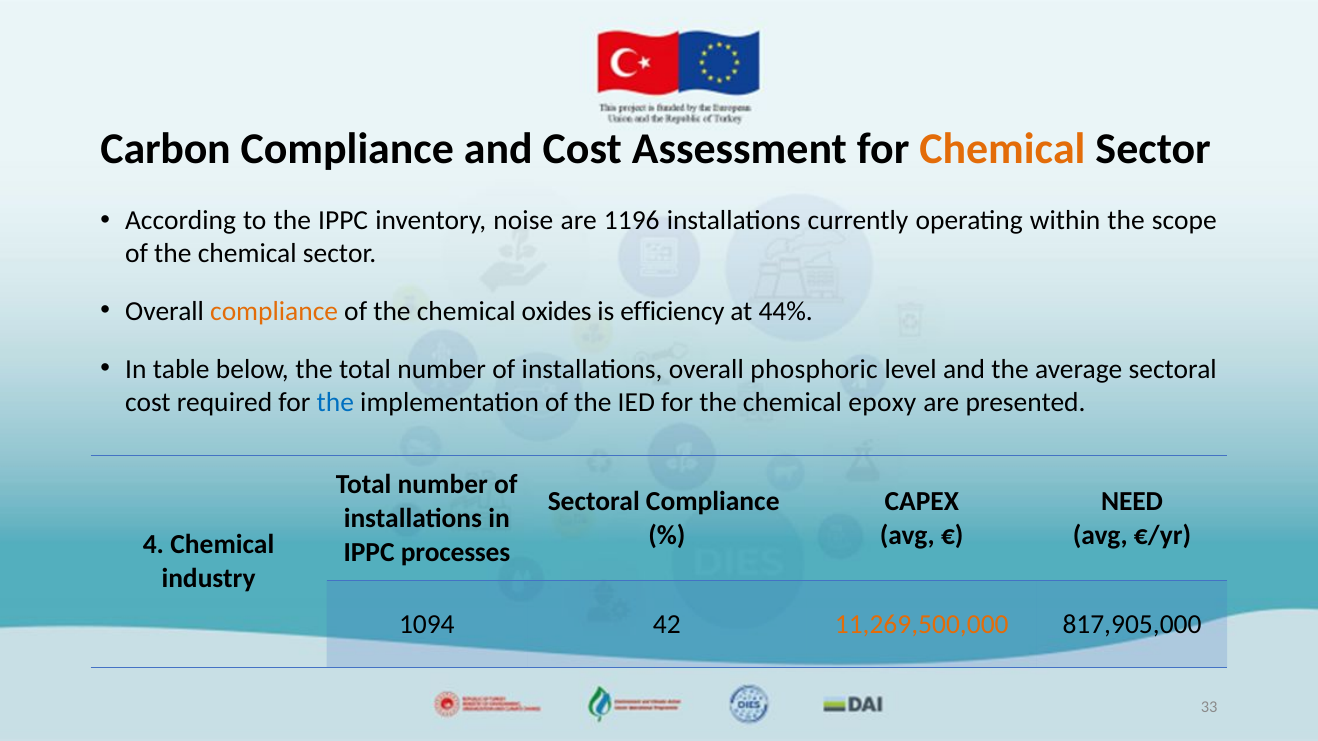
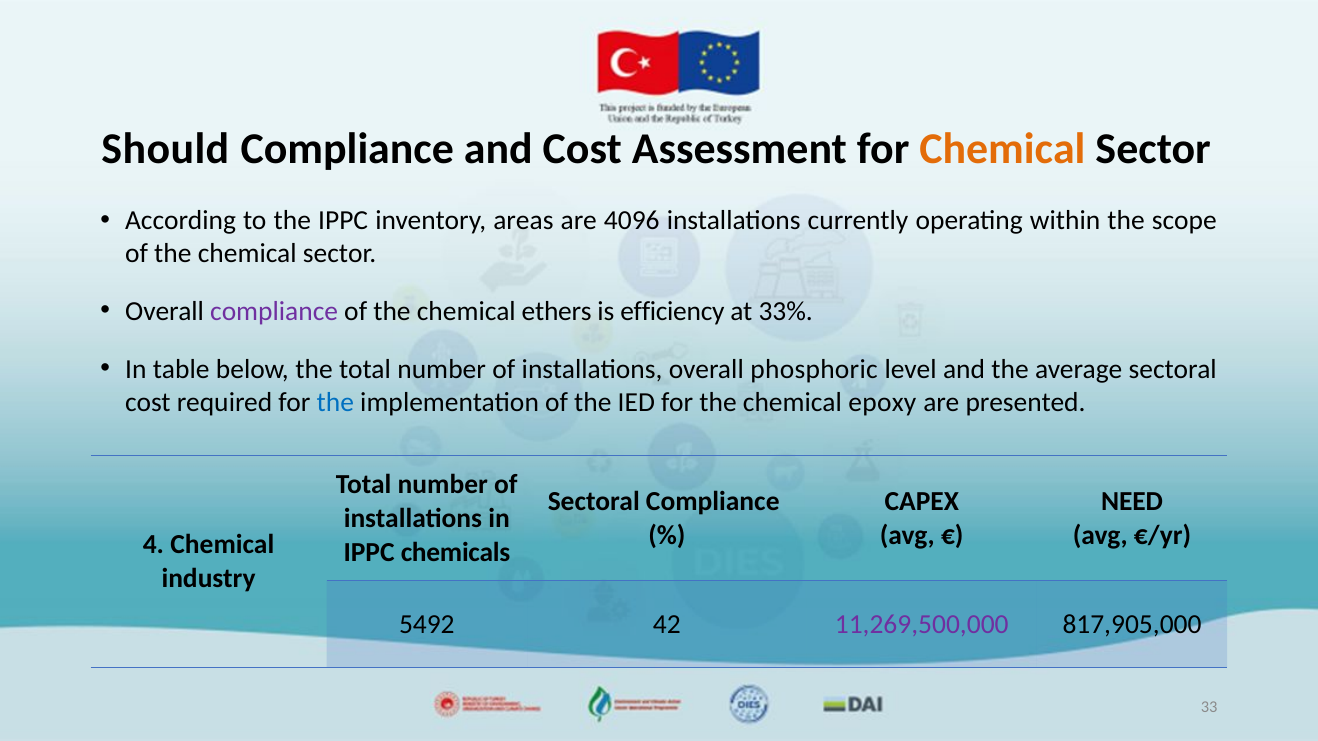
Carbon: Carbon -> Should (165, 150)
noise: noise -> areas (523, 221)
1196: 1196 -> 4096 (632, 221)
compliance colour: orange -> purple (274, 311)
oxides: oxides -> ethers (557, 311)
44%: 44% -> 33% (786, 311)
processes: processes -> chemicals (456, 552)
1094: 1094 -> 5492 (427, 625)
11,269,500,000 colour: orange -> purple (922, 625)
